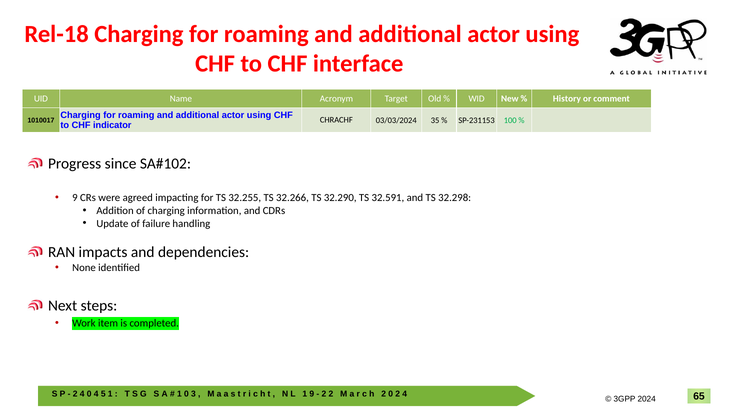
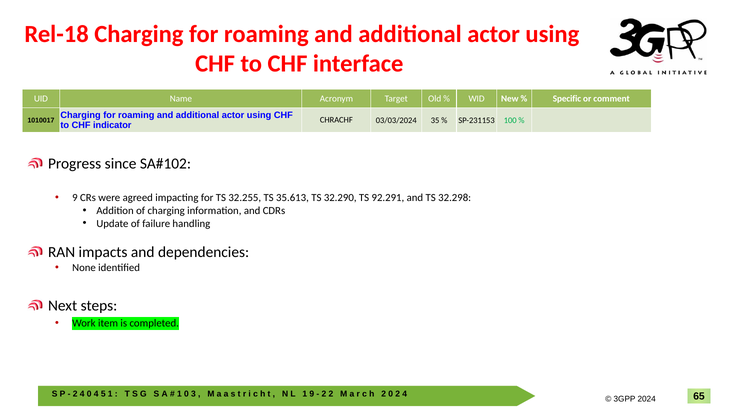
History: History -> Specific (567, 99)
32.266: 32.266 -> 35.613 (292, 197)
32.591: 32.591 -> 92.291 (388, 197)
